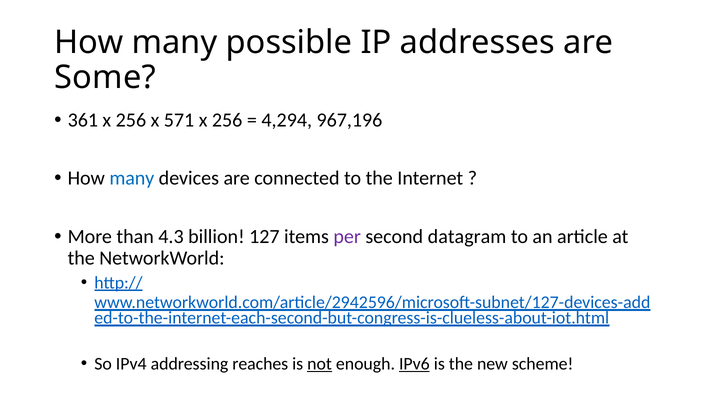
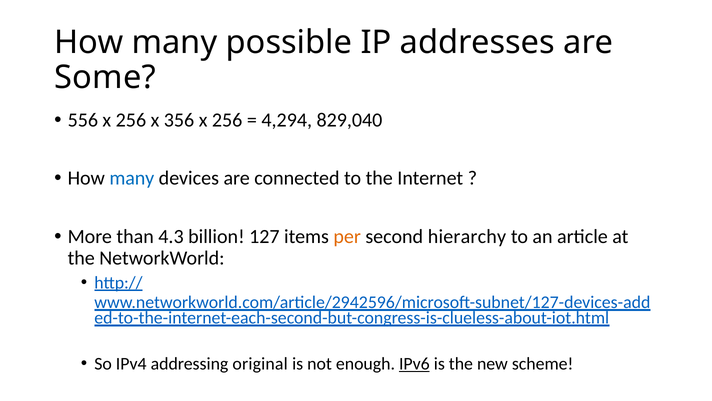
361: 361 -> 556 (83, 120)
571: 571 -> 356 (179, 120)
967,196: 967,196 -> 829,040 (349, 120)
per colour: purple -> orange (347, 236)
datagram: datagram -> hierarchy (467, 236)
reaches: reaches -> original (260, 363)
not underline: present -> none (320, 363)
